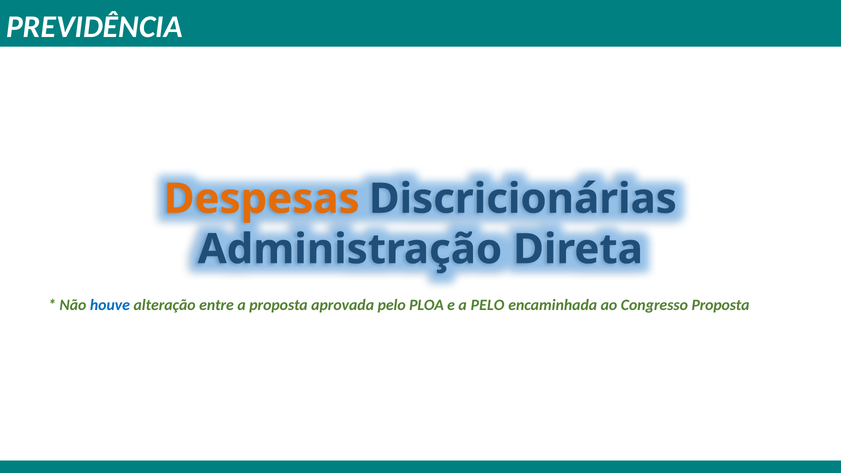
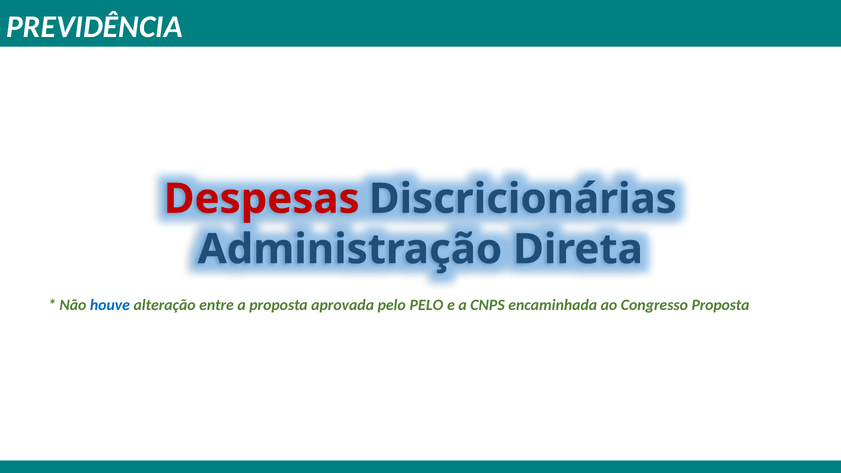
Despesas colour: orange -> red (262, 199)
pelo PLOA: PLOA -> PELO (426, 305)
a PELO: PELO -> CNPS (488, 305)
